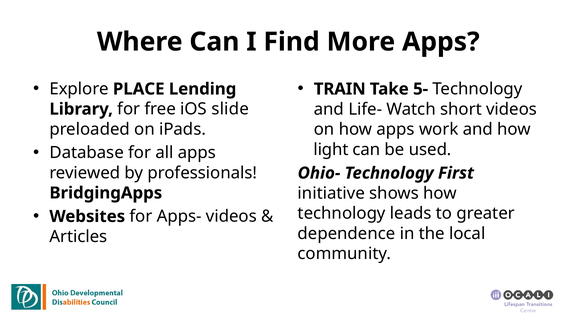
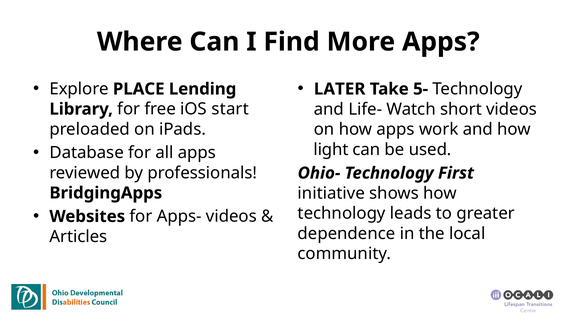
TRAIN: TRAIN -> LATER (340, 89)
slide: slide -> start (230, 109)
